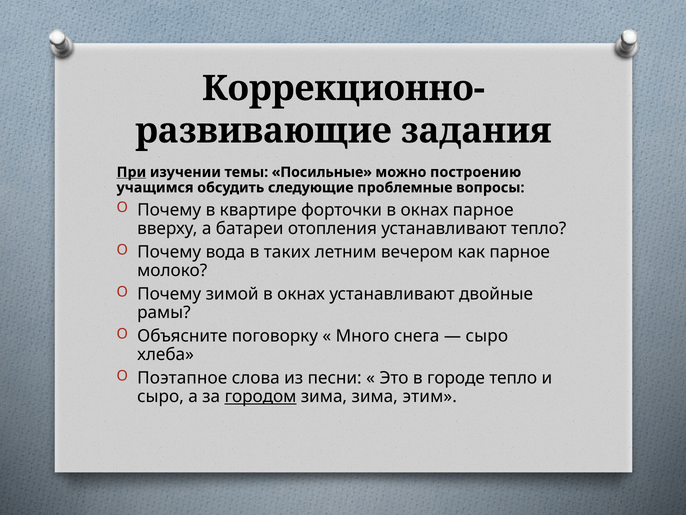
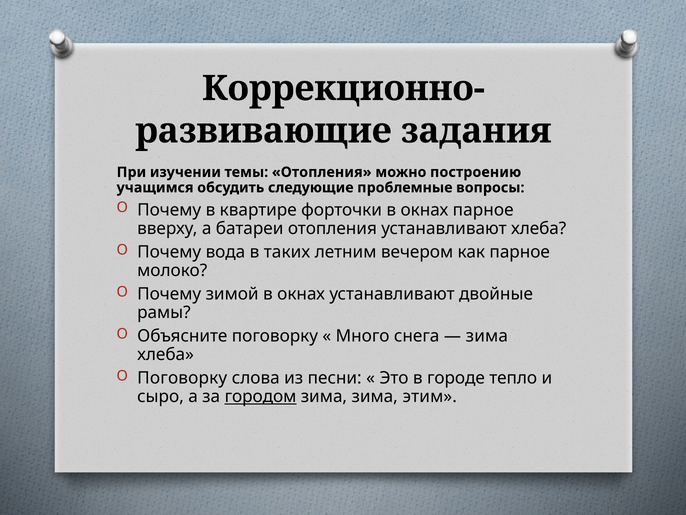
При underline: present -> none (131, 172)
темы Посильные: Посильные -> Отопления (322, 172)
устанавливают тепло: тепло -> хлеба (539, 228)
сыро: сыро -> зима (487, 336)
Поэтапное: Поэтапное -> Поговорку (182, 378)
